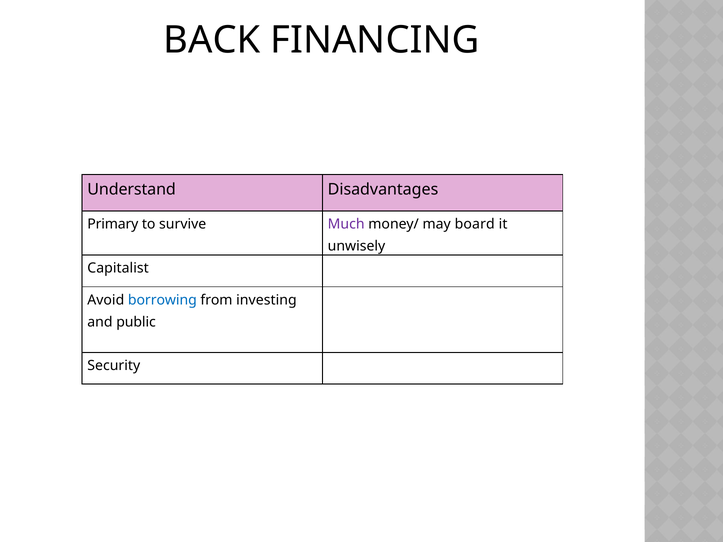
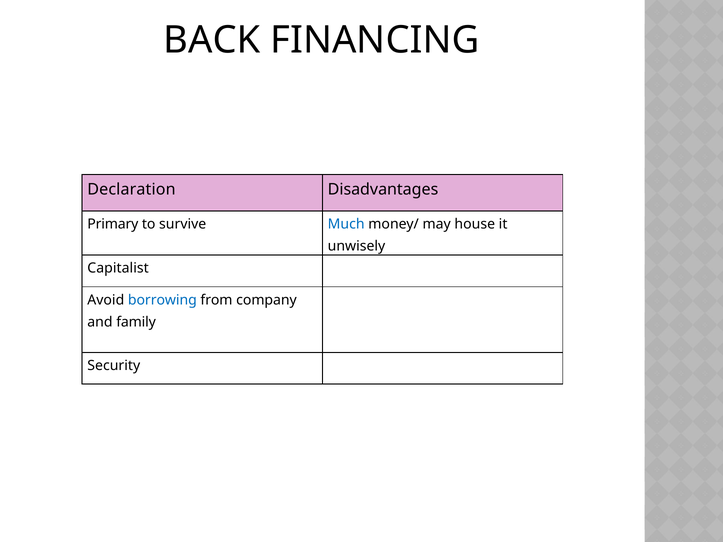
Understand: Understand -> Declaration (131, 190)
Much colour: purple -> blue (346, 224)
board: board -> house (475, 224)
investing: investing -> company (266, 300)
public: public -> family (136, 322)
